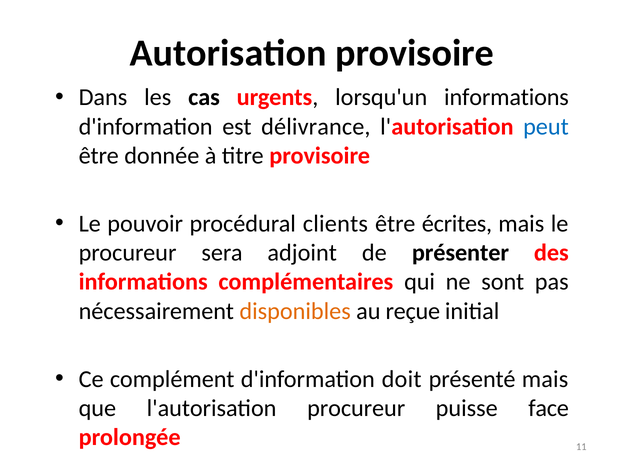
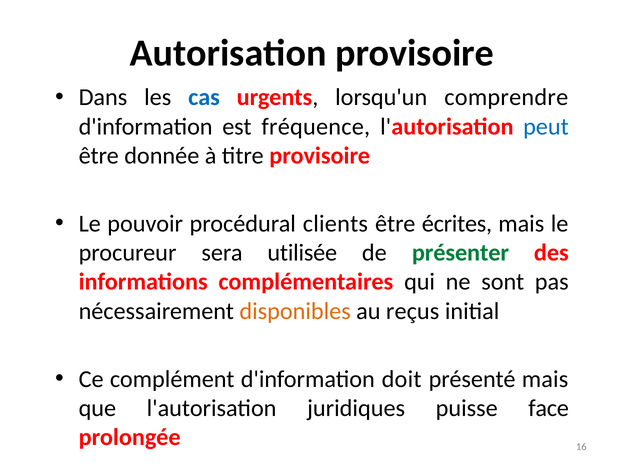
cas colour: black -> blue (204, 97)
lorsqu'un informations: informations -> comprendre (506, 97)
délivrance: délivrance -> fréquence (316, 127)
adjoint: adjoint -> utilisée (302, 253)
présenter colour: black -> green (460, 253)
reçue: reçue -> reçus (413, 311)
l'autorisation procureur: procureur -> juridiques (356, 408)
11: 11 -> 16 (581, 447)
